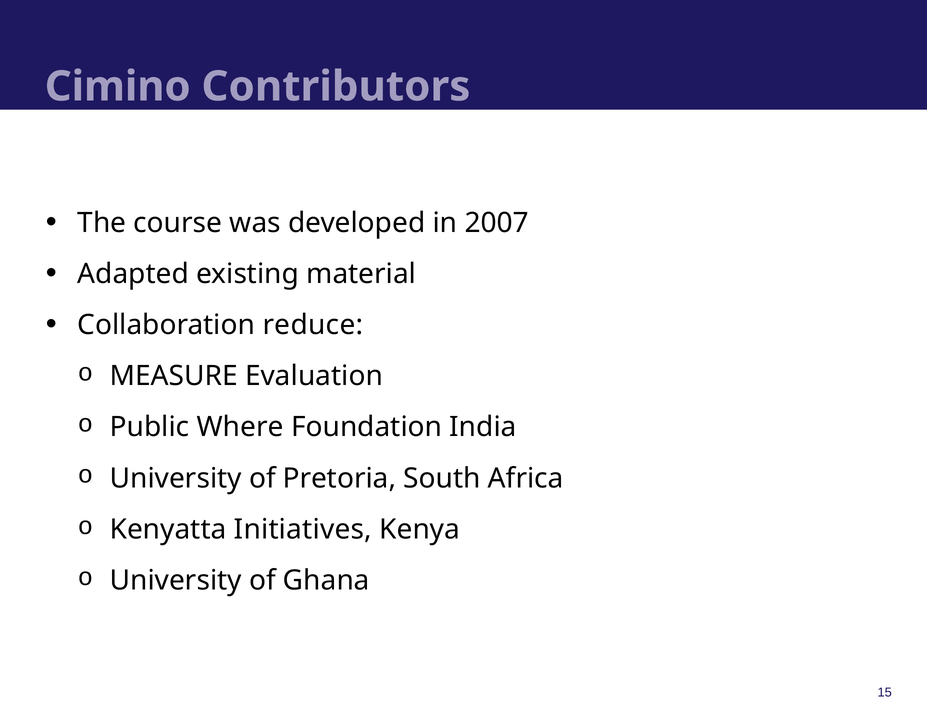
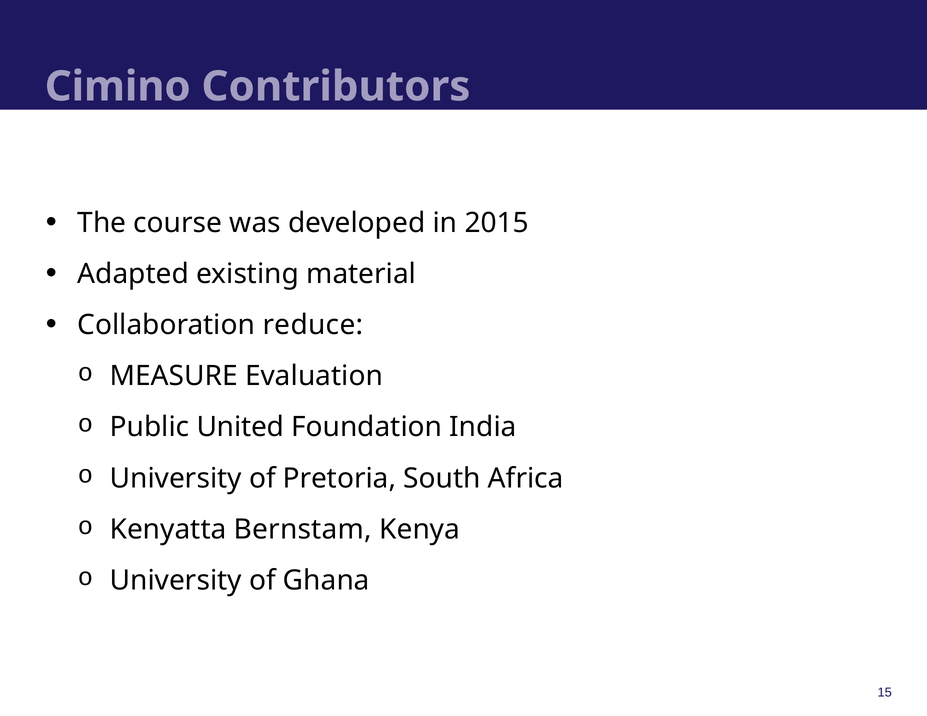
2007: 2007 -> 2015 (497, 223)
Where: Where -> United (240, 427)
Initiatives: Initiatives -> Bernstam (303, 530)
